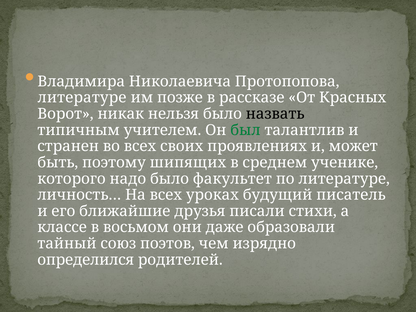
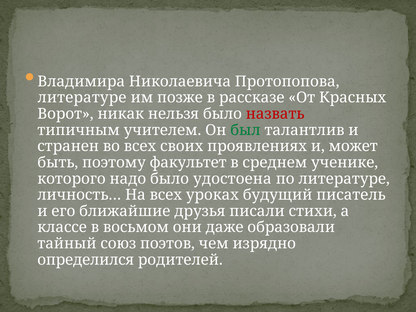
назвать colour: black -> red (275, 114)
шипящих: шипящих -> факультет (188, 163)
факультет: факультет -> удостоена (232, 179)
